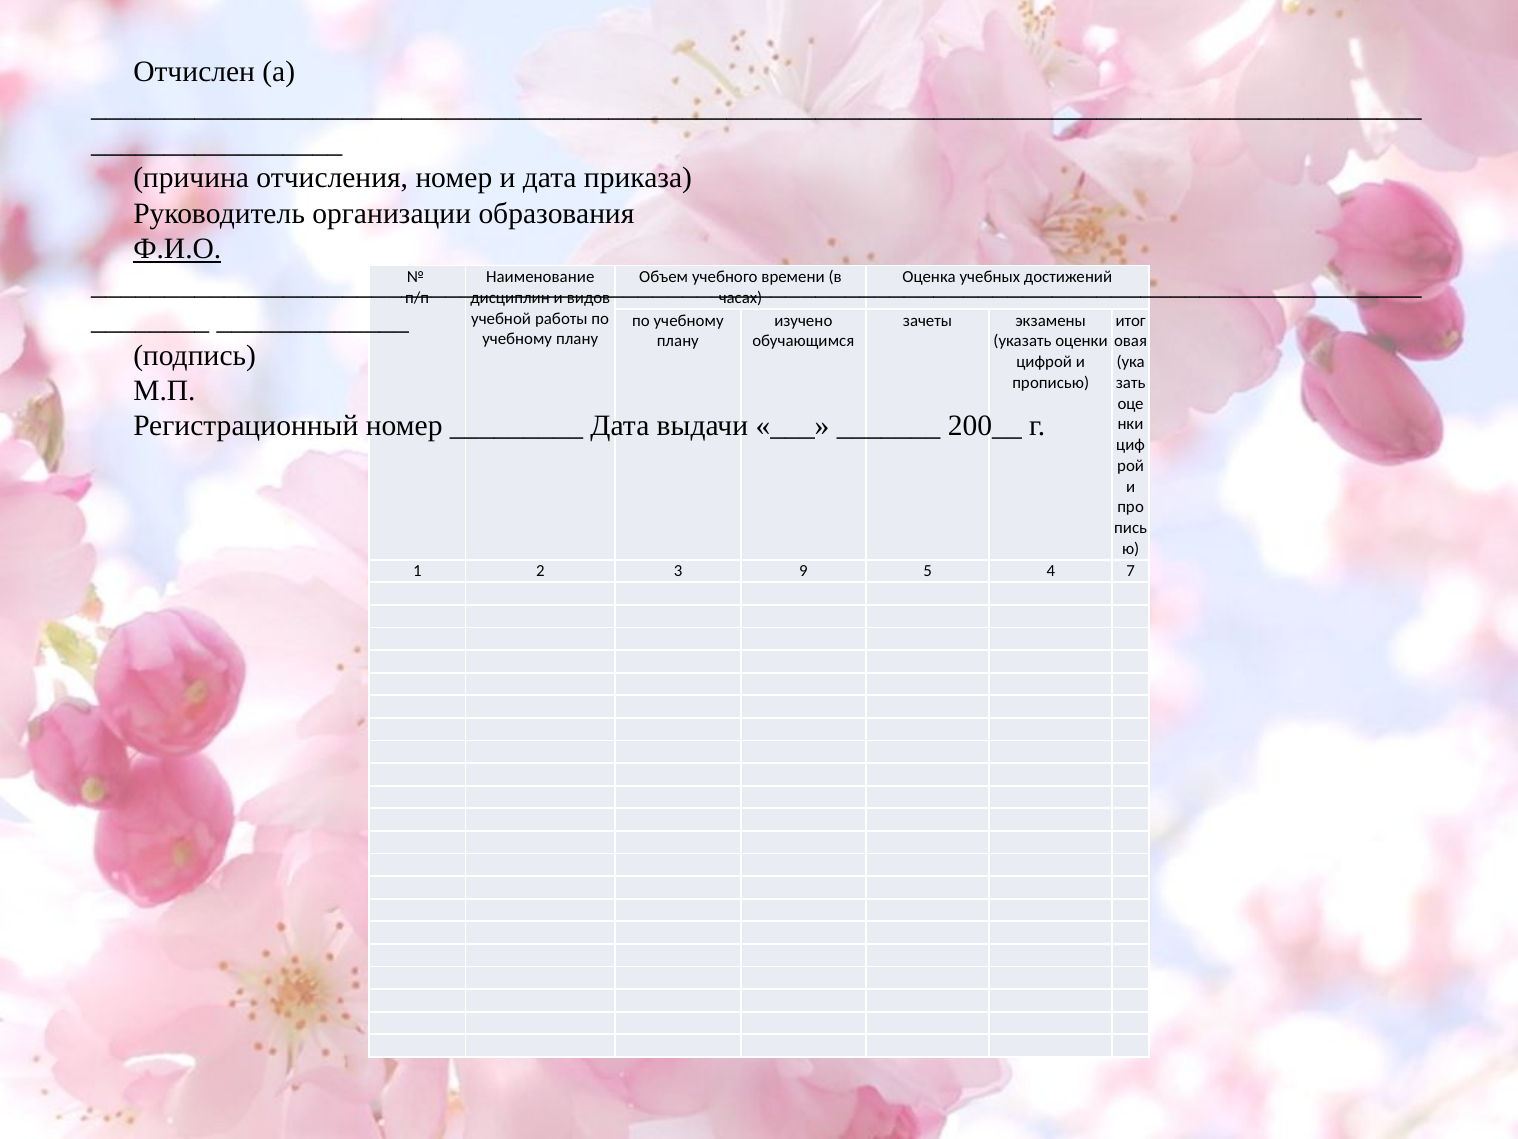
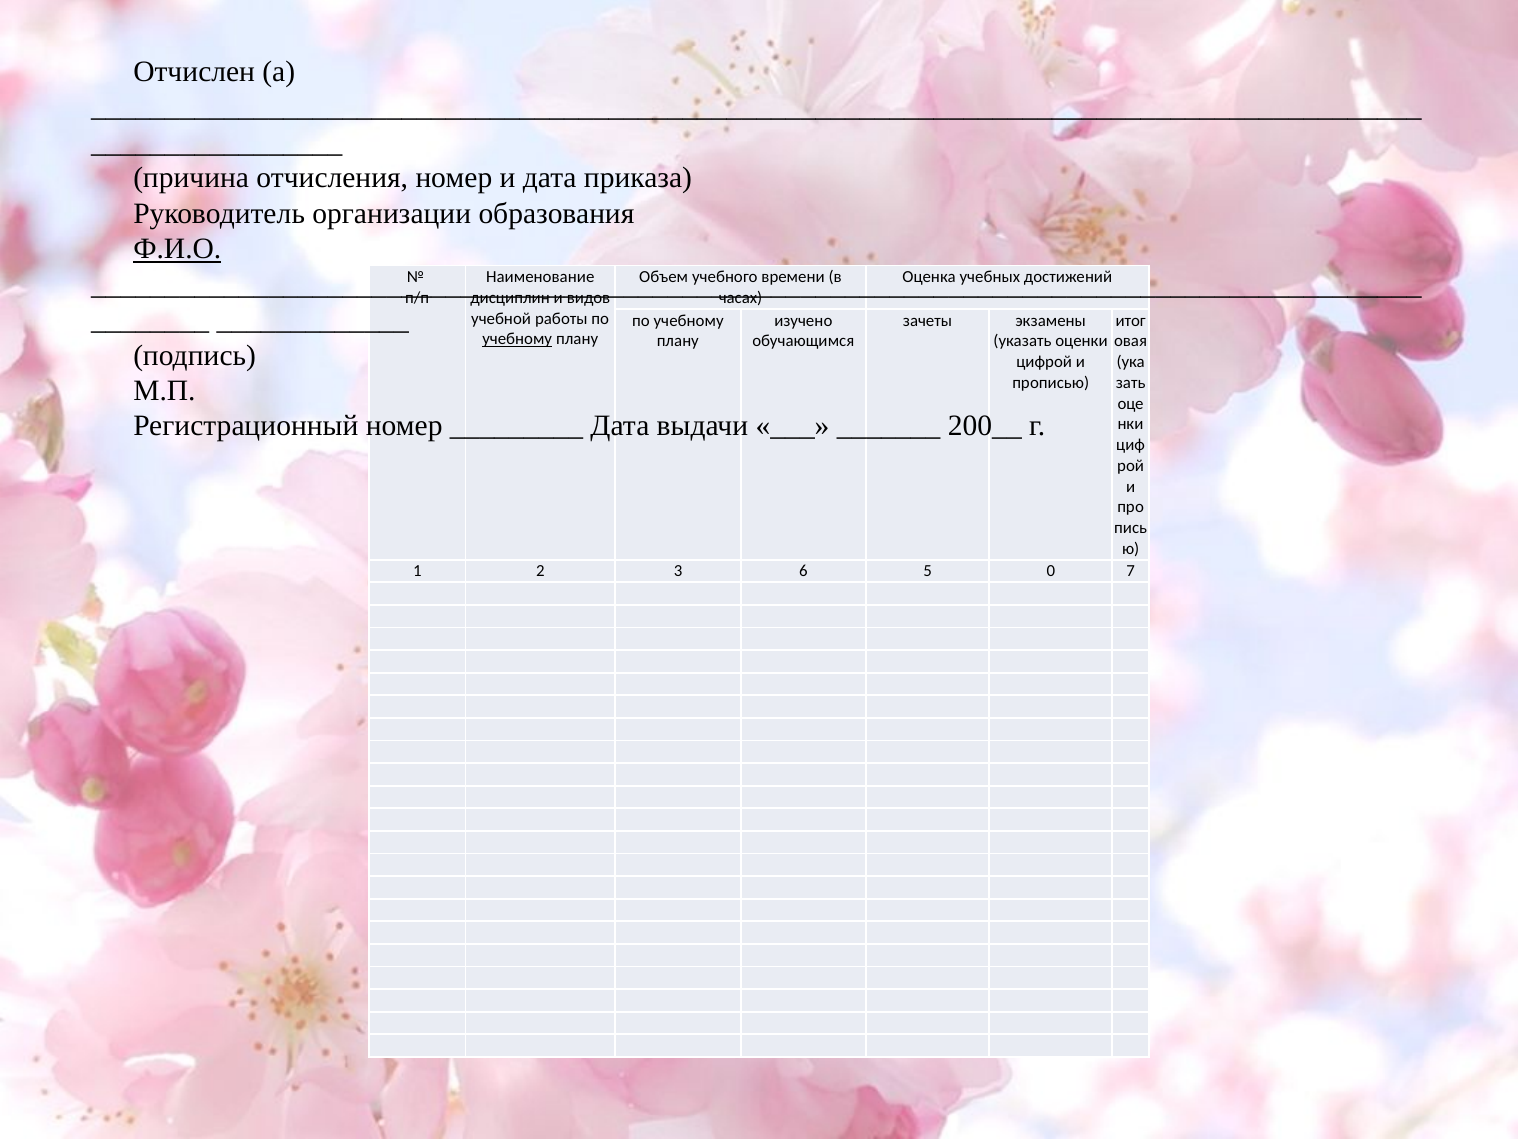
учебному underline: none -> present (517, 339)
9: 9 -> 6 (803, 571)
4: 4 -> 0 (1051, 571)
